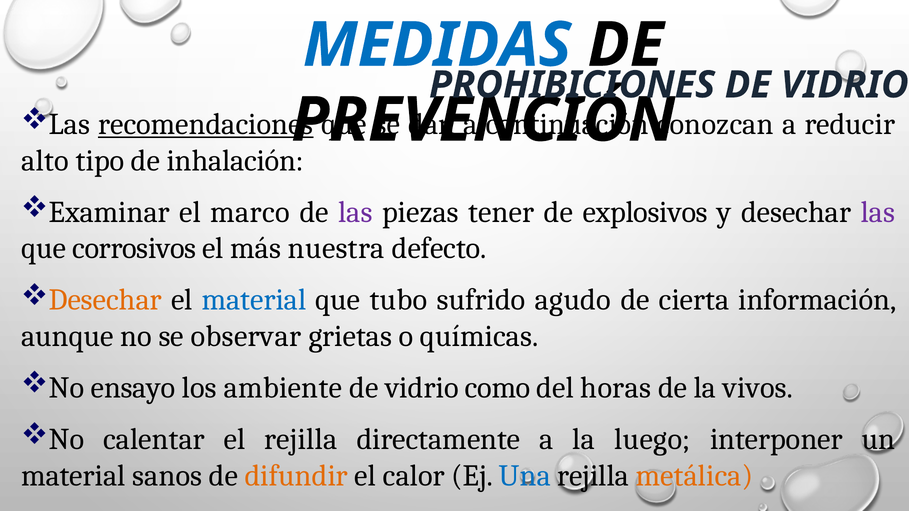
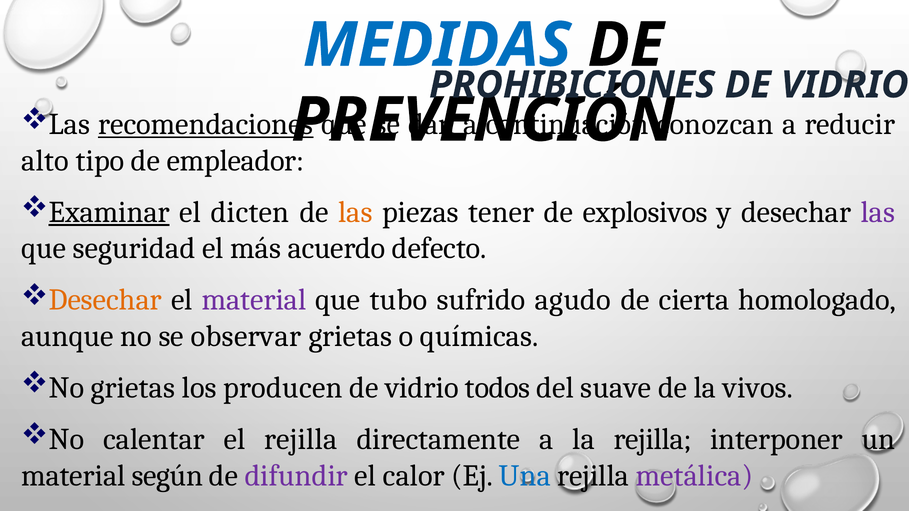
inhalación: inhalación -> empleador (235, 161)
Examinar underline: none -> present (109, 212)
marco: marco -> dicten (250, 212)
las colour: purple -> orange (355, 212)
corrosivos: corrosivos -> seguridad (134, 249)
nuestra: nuestra -> acuerdo (337, 249)
material colour: blue -> purple (254, 300)
información: información -> homologado (817, 300)
No ensayo: ensayo -> grietas (133, 388)
ambiente: ambiente -> producen (283, 388)
como: como -> todos (498, 388)
horas: horas -> suave (616, 388)
la luego: luego -> rejilla (653, 439)
sanos: sanos -> según (167, 476)
difundir colour: orange -> purple (296, 476)
metálica colour: orange -> purple (694, 476)
